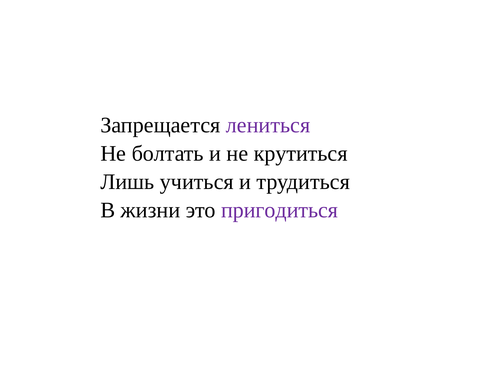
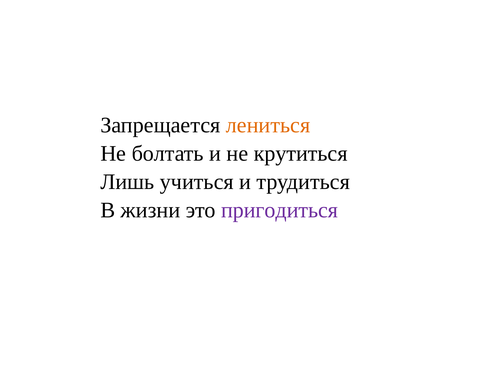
лениться colour: purple -> orange (268, 125)
